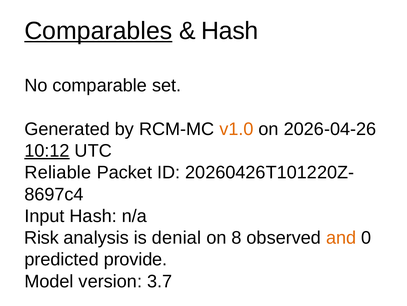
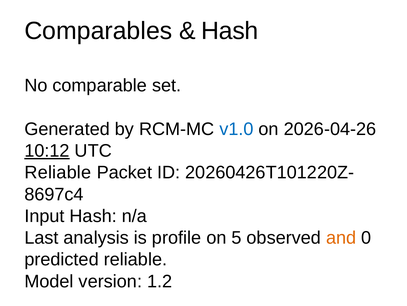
Comparables underline: present -> none (98, 31)
v1.0 colour: orange -> blue (236, 129)
Risk: Risk -> Last (41, 237)
denial: denial -> profile (177, 237)
8: 8 -> 5 (237, 237)
predicted provide: provide -> reliable (135, 259)
3.7: 3.7 -> 1.2 (160, 281)
